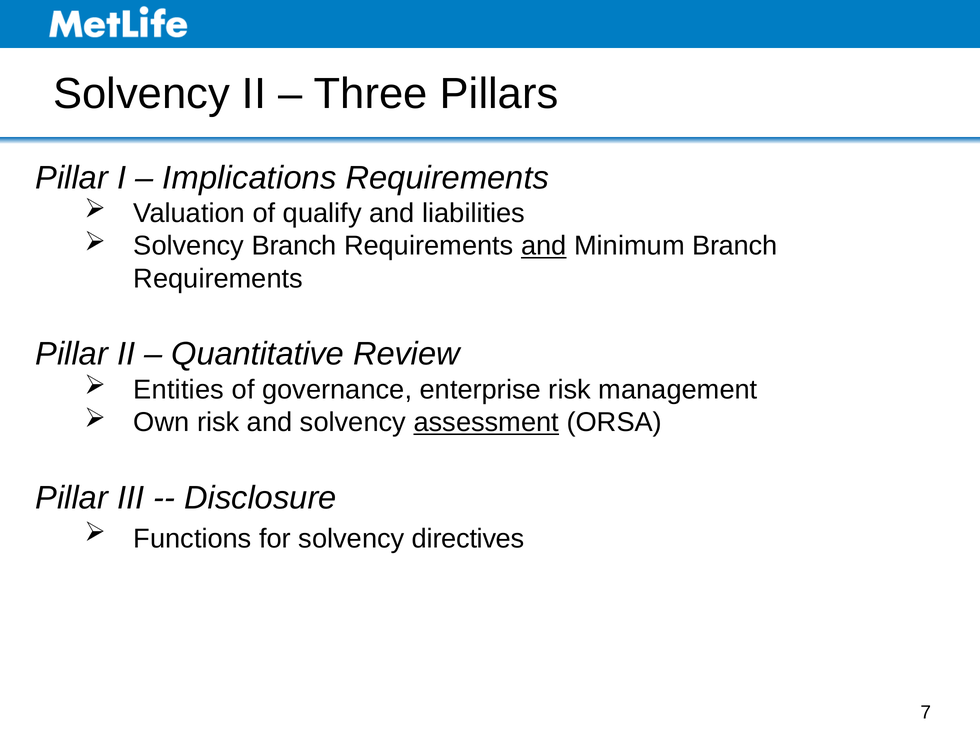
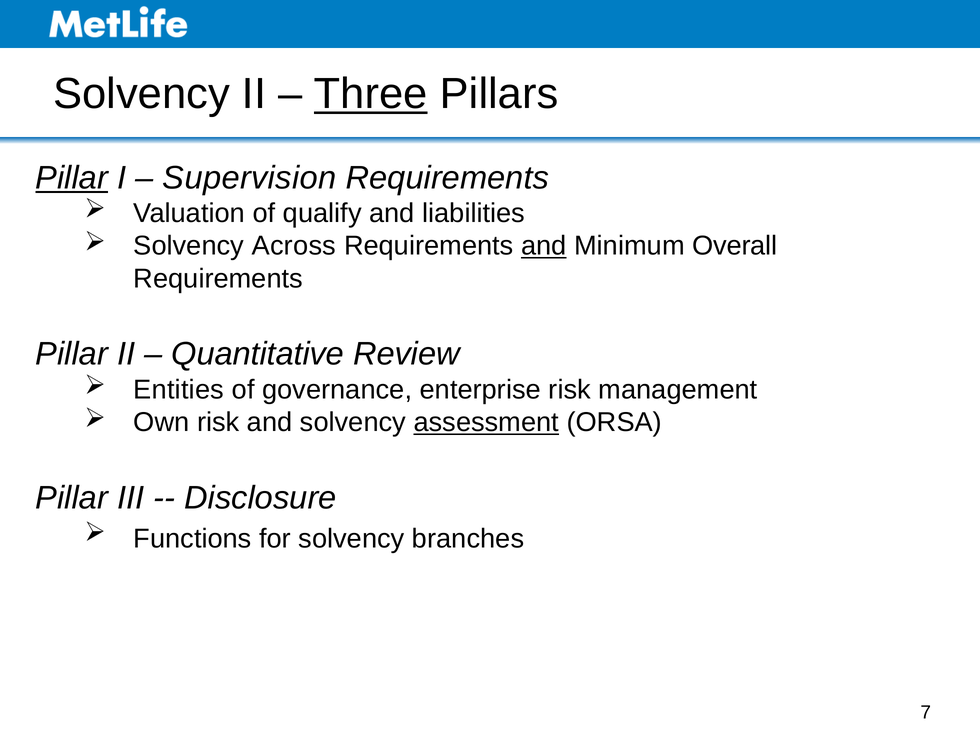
Three underline: none -> present (371, 94)
Pillar underline: none -> present (72, 178)
Implications: Implications -> Supervision (249, 178)
Solvency Branch: Branch -> Across (294, 246)
Minimum Branch: Branch -> Overall (735, 246)
directives: directives -> branches (468, 539)
